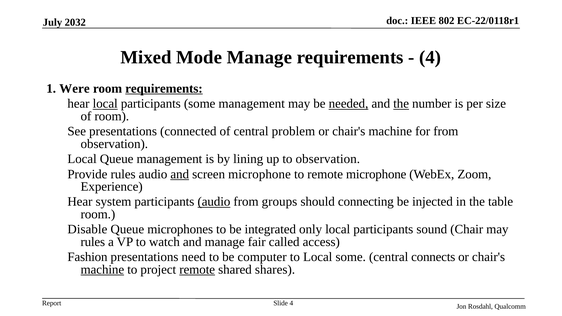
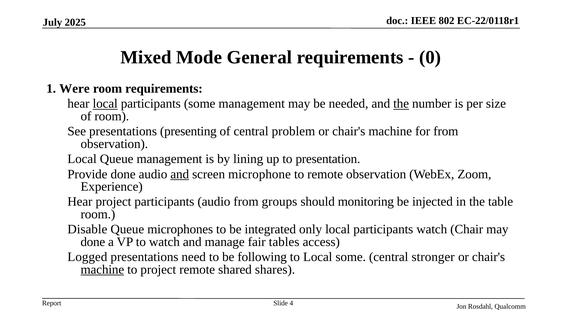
2032: 2032 -> 2025 (75, 22)
Mode Manage: Manage -> General (259, 57)
4: 4 -> 0 (430, 57)
requirements underline: present -> none (164, 89)
needed underline: present -> none (349, 104)
connected: connected -> presenting (188, 131)
to observation: observation -> presentation (328, 159)
Provide rules: rules -> done (123, 174)
remote microphone: microphone -> observation (376, 174)
Hear system: system -> project (113, 202)
audio underline: present -> none (214, 202)
connecting: connecting -> monitoring (366, 202)
participants sound: sound -> watch (432, 229)
rules: rules -> done (93, 242)
called: called -> tables (284, 242)
Fashion: Fashion -> Logged (87, 257)
computer: computer -> following (262, 257)
connects: connects -> stronger (433, 257)
remote underline: present -> none (197, 270)
